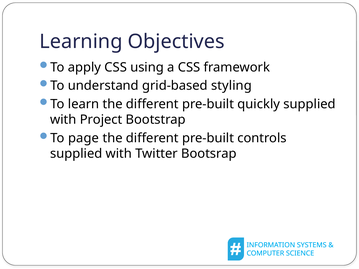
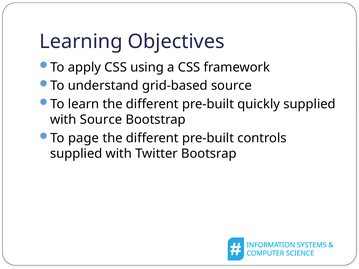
grid-based styling: styling -> source (231, 86)
with Project: Project -> Source (101, 120)
